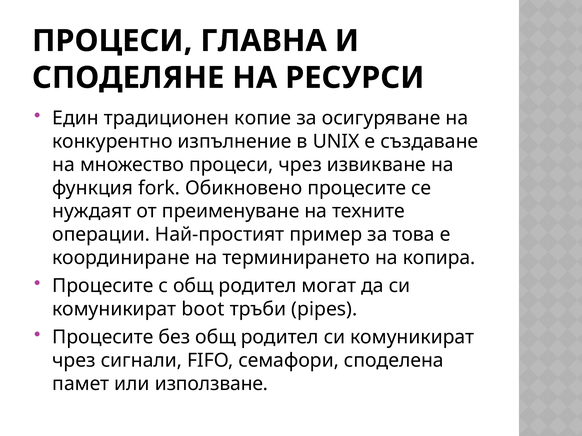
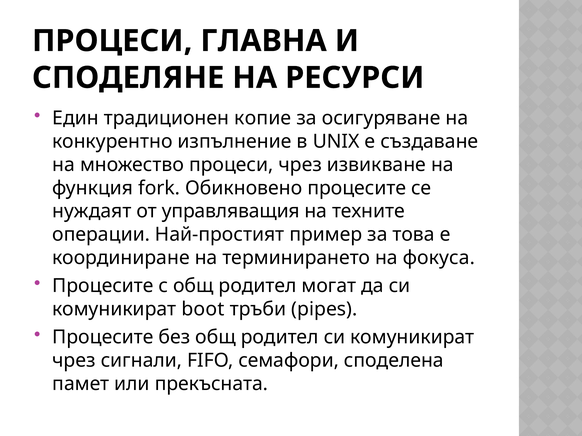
преименуване: преименуване -> управляващия (231, 211)
копира: копира -> фокуса (439, 258)
използване: използване -> прекъсната (211, 384)
